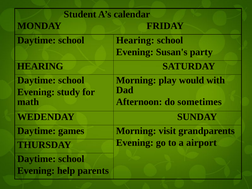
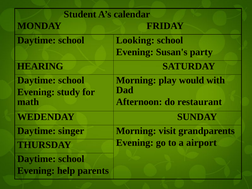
school Hearing: Hearing -> Looking (135, 40)
sometimes: sometimes -> restaurant (200, 102)
games: games -> singer (71, 131)
